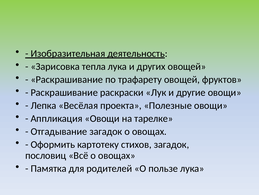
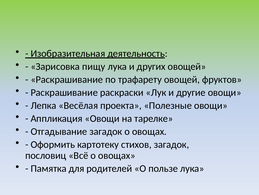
тепла: тепла -> пищу (94, 66)
